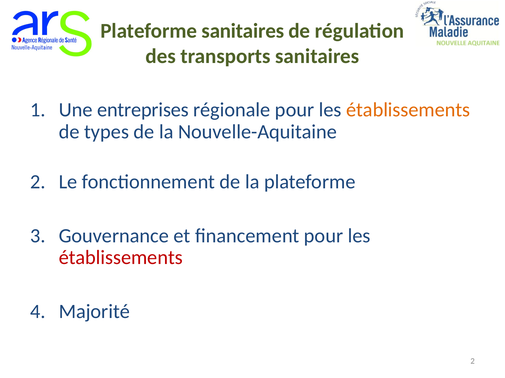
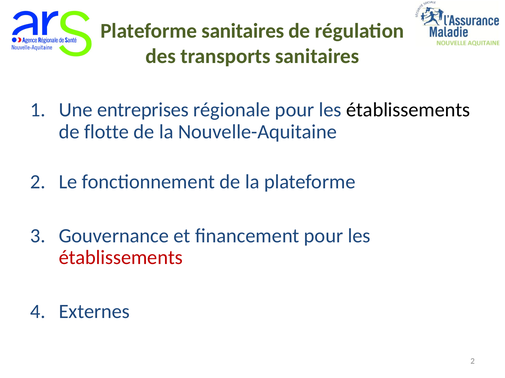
établissements colour: orange -> black (408, 110)
types: types -> flotte (107, 132)
Majorité: Majorité -> Externes (94, 312)
